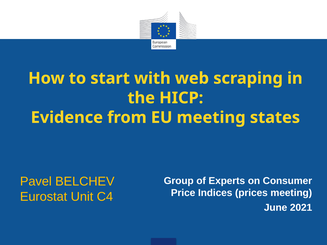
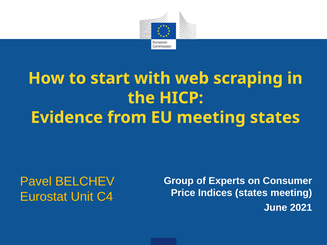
Indices prices: prices -> states (251, 193)
